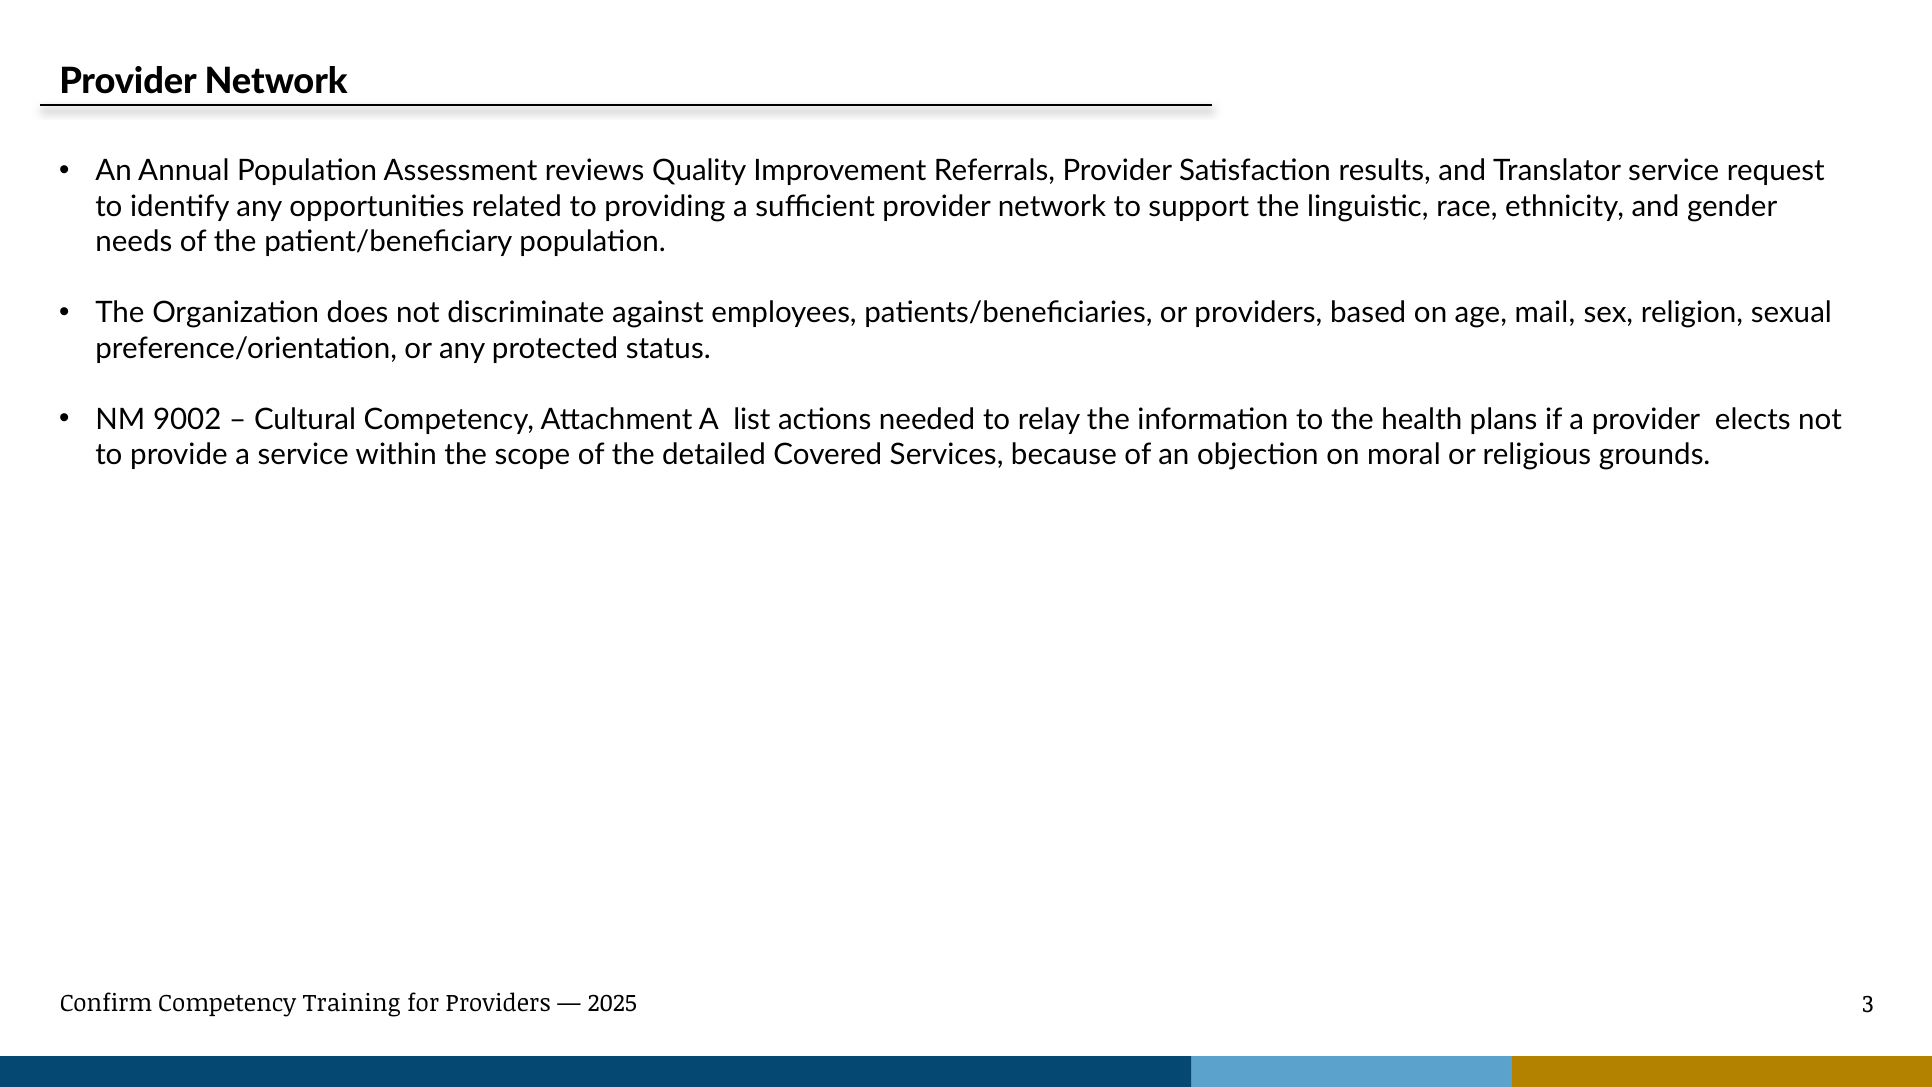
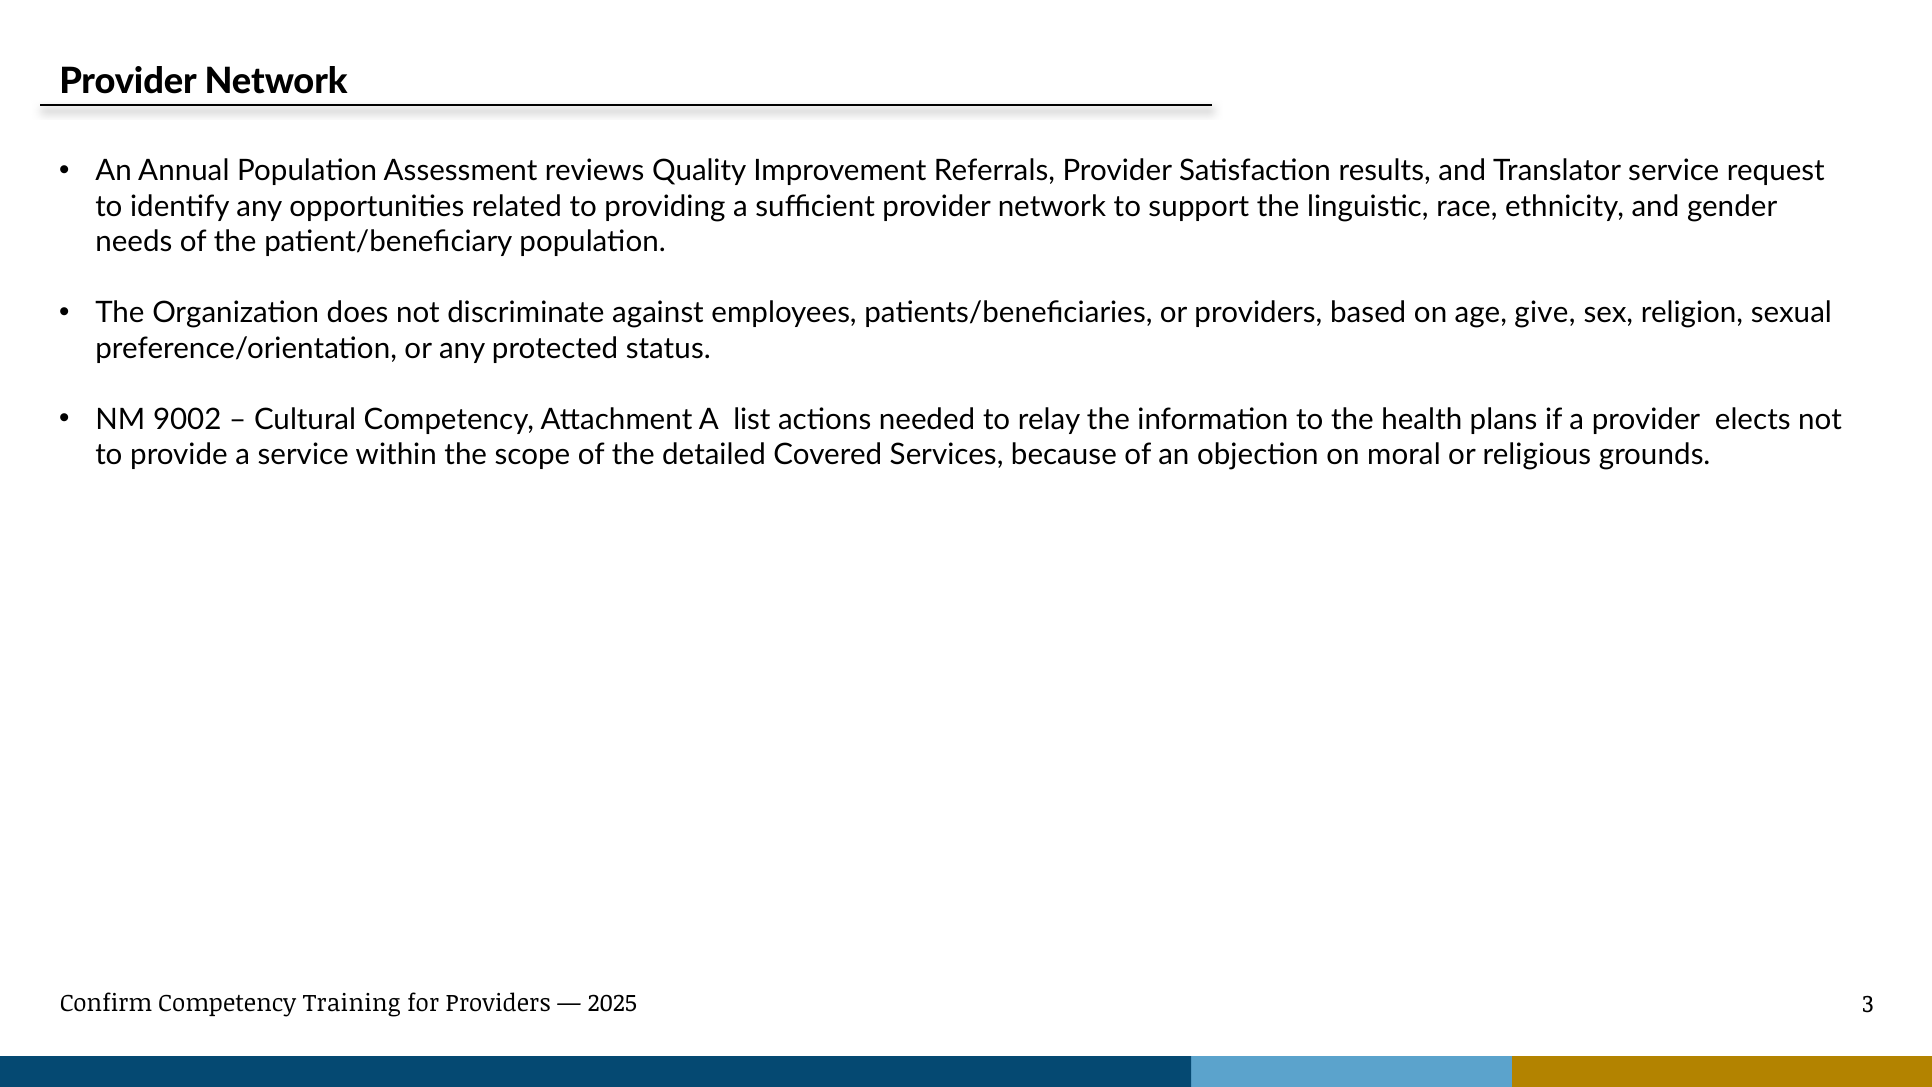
mail: mail -> give (1545, 313)
